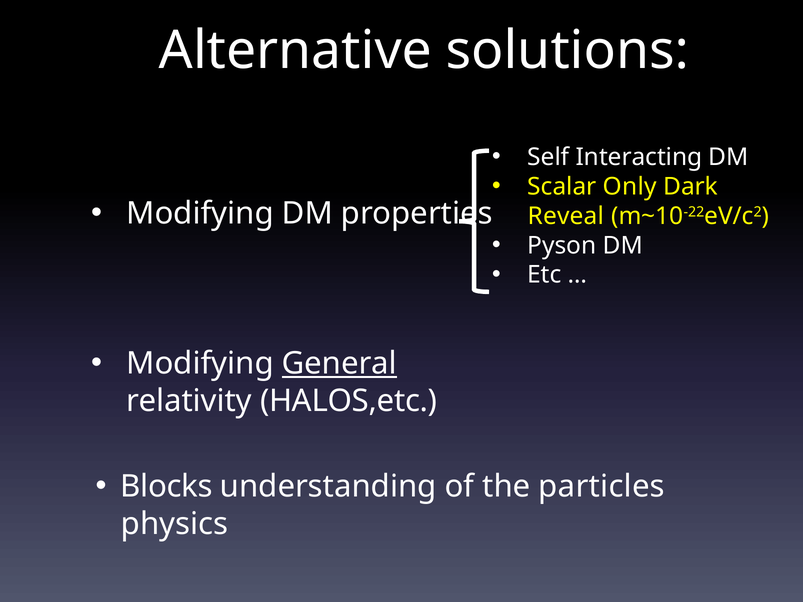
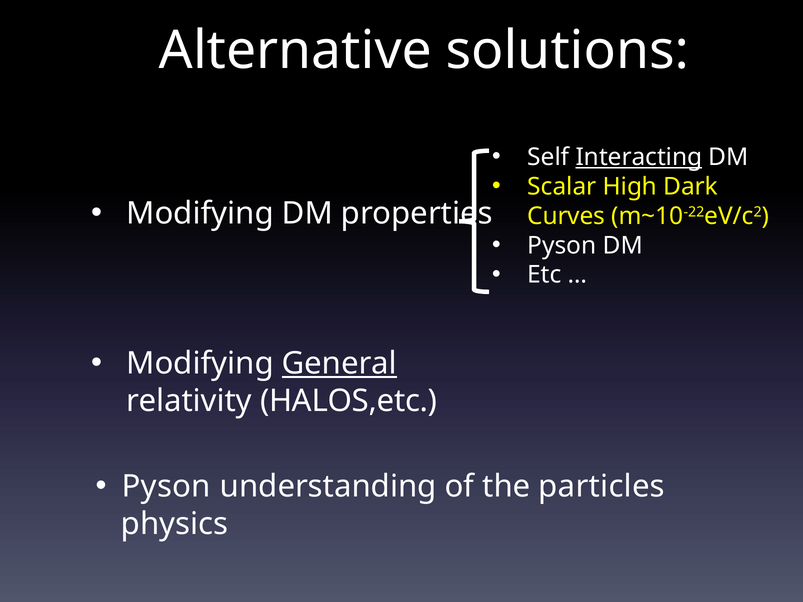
Interacting underline: none -> present (639, 157)
Only: Only -> High (630, 187)
Reveal: Reveal -> Curves (566, 216)
Blocks: Blocks -> Pyson (166, 487)
